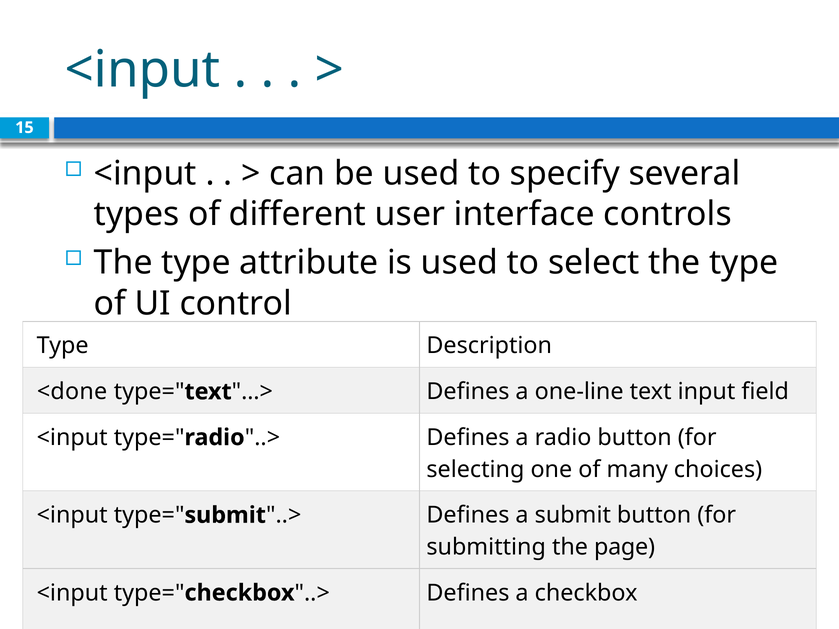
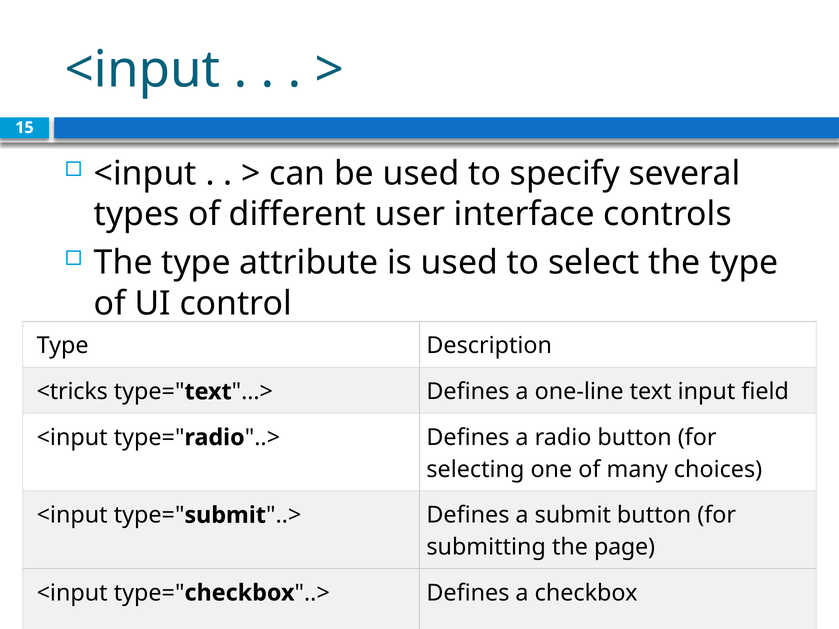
<done: <done -> <tricks (72, 392)
